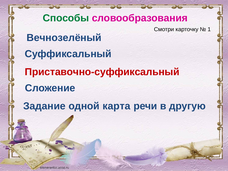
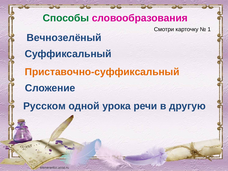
Приставочно-суффиксальный colour: red -> orange (102, 72)
Задание: Задание -> Русском (44, 106)
карта: карта -> урока (117, 106)
